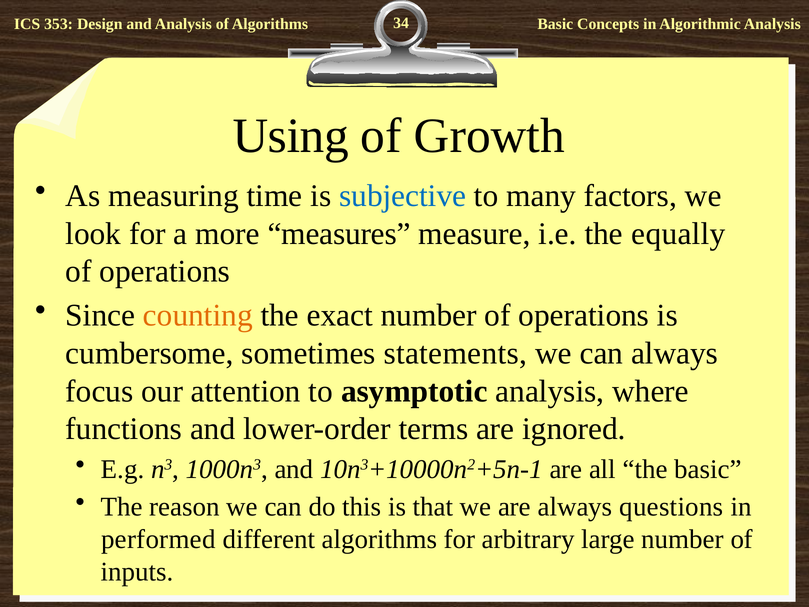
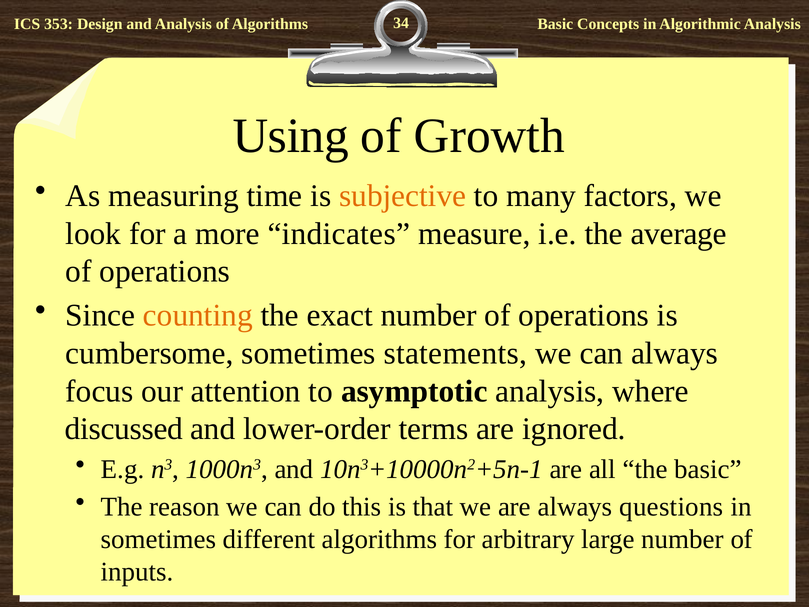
subjective colour: blue -> orange (403, 196)
measures: measures -> indicates (339, 234)
equally: equally -> average (679, 234)
functions: functions -> discussed (124, 429)
performed: performed -> sometimes (159, 539)
